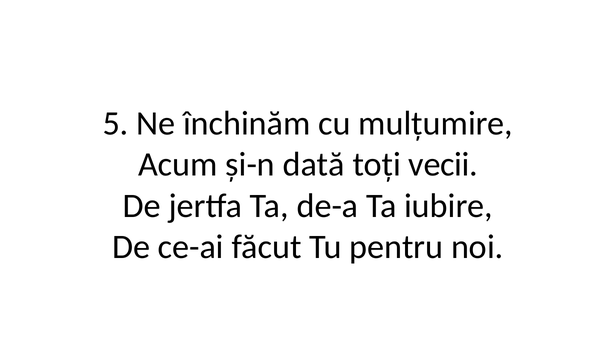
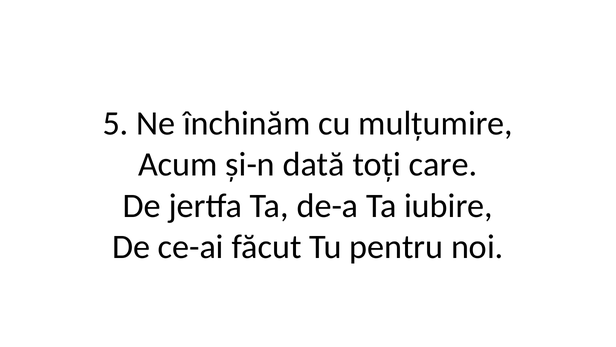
vecii: vecii -> care (443, 164)
